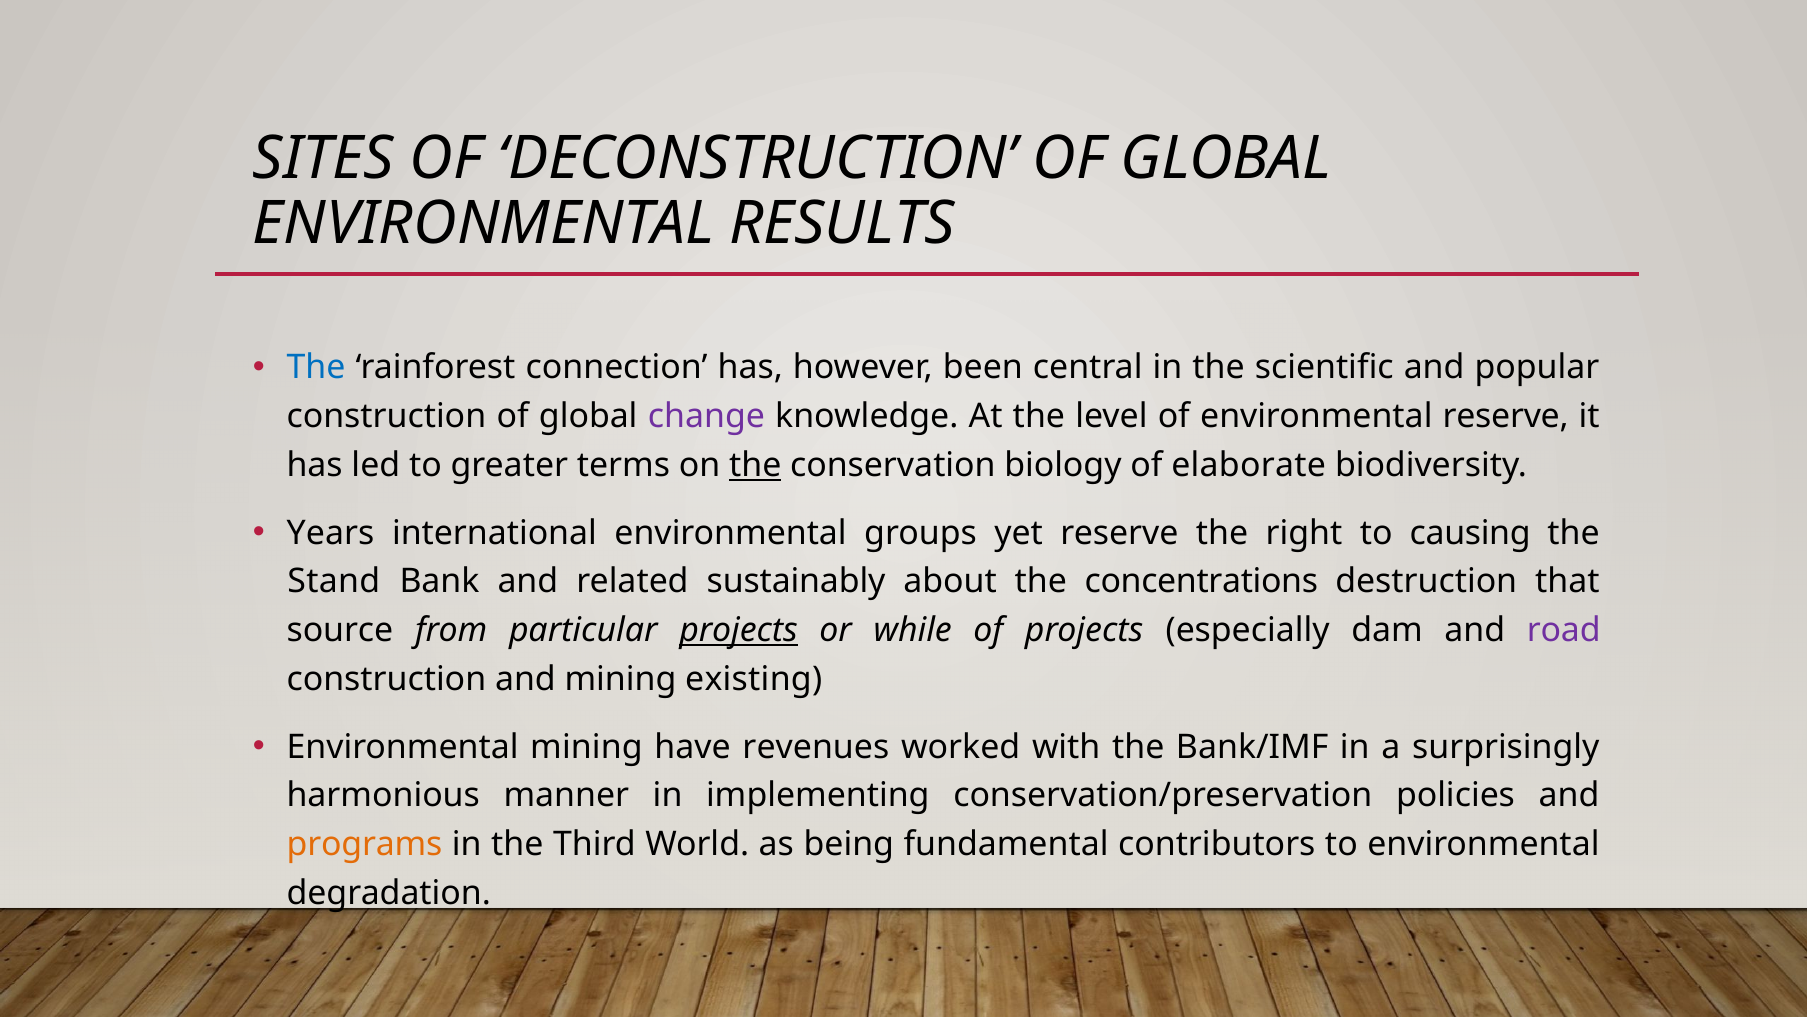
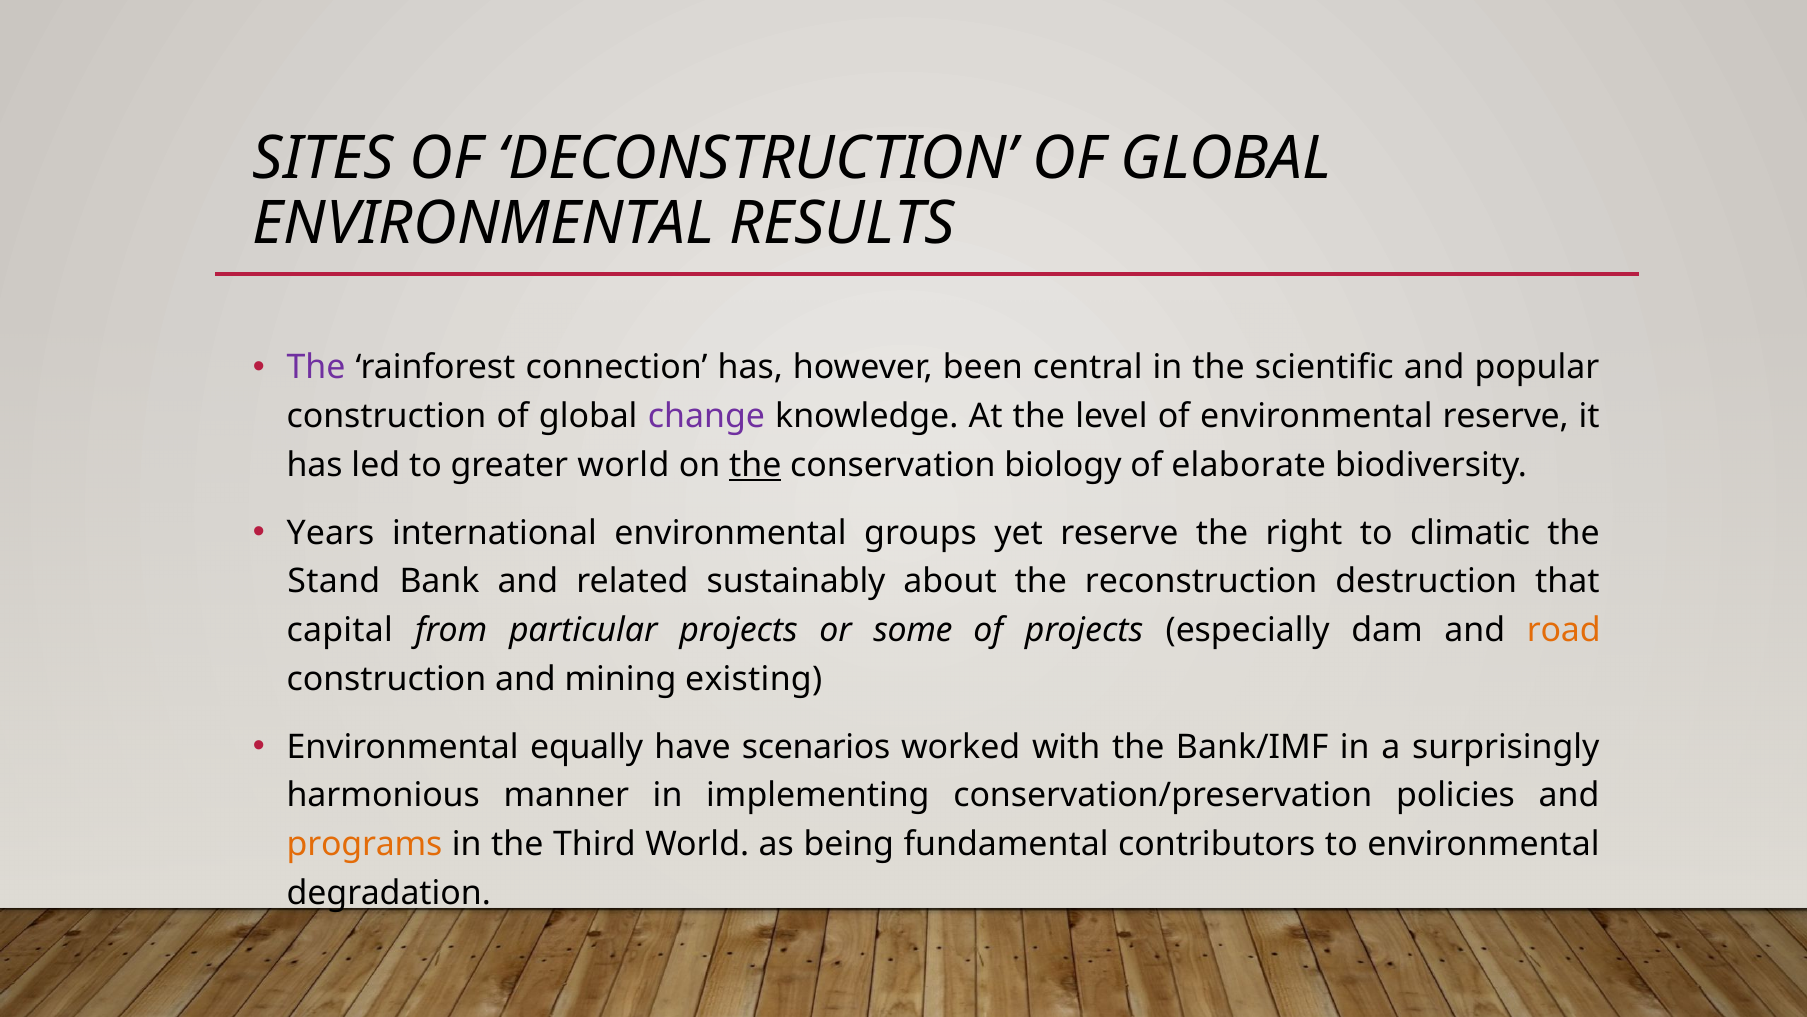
The colour: blue -> purple (316, 367)
greater terms: terms -> world (623, 465)
causing: causing -> climatic (1470, 533)
concentrations: concentrations -> reconstruction (1201, 581)
source: source -> capital (340, 630)
projects underline: present -> none (739, 630)
while: while -> some (913, 630)
road colour: purple -> orange (1564, 630)
Environmental mining: mining -> equally (587, 746)
revenues: revenues -> scenarios (816, 746)
